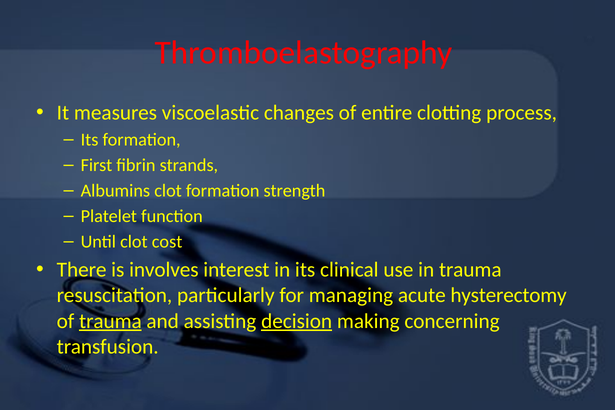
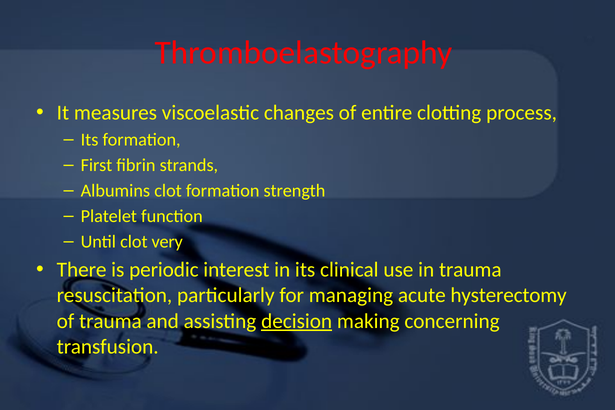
cost: cost -> very (167, 242)
involves: involves -> periodic (164, 270)
trauma underline: present -> none (110, 321)
